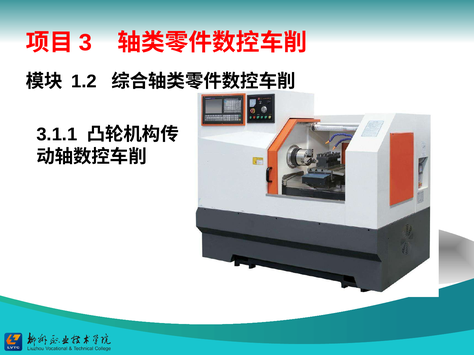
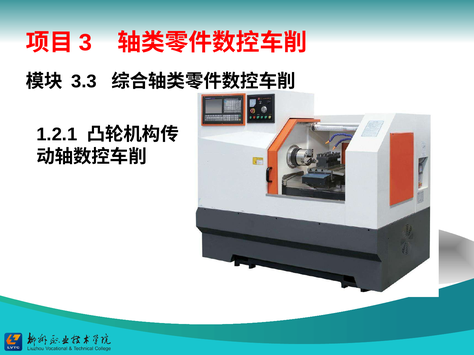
1.2: 1.2 -> 3.3 (84, 82)
3.1.1: 3.1.1 -> 1.2.1 (57, 135)
